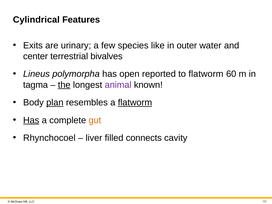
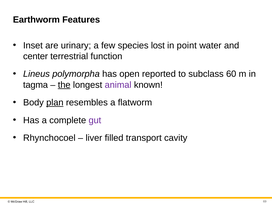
Cylindrical: Cylindrical -> Earthworm (36, 20)
Exits: Exits -> Inset (33, 45)
like: like -> lost (158, 45)
outer: outer -> point (187, 45)
bivalves: bivalves -> function (106, 56)
to flatworm: flatworm -> subclass (206, 74)
flatworm underline: present -> none (135, 103)
Has underline: present -> none (31, 120)
gut colour: orange -> purple (95, 120)
connects: connects -> transport (144, 138)
